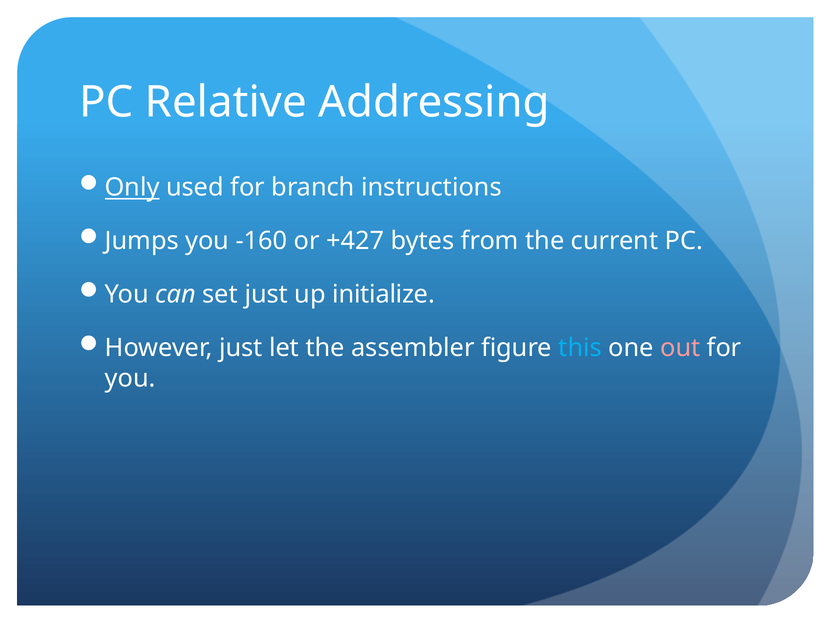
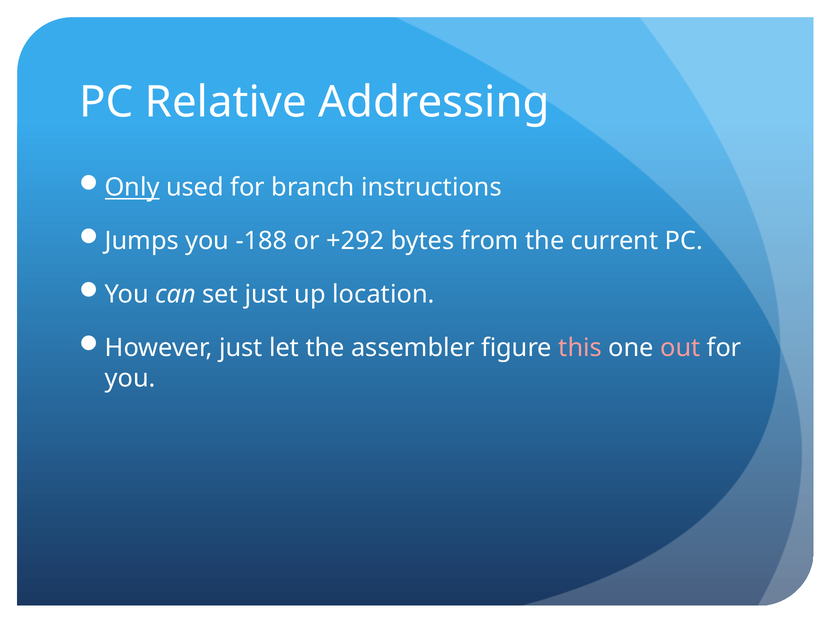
-160: -160 -> -188 (262, 241)
+427: +427 -> +292 (355, 241)
initialize: initialize -> location (383, 294)
this colour: light blue -> pink (580, 348)
